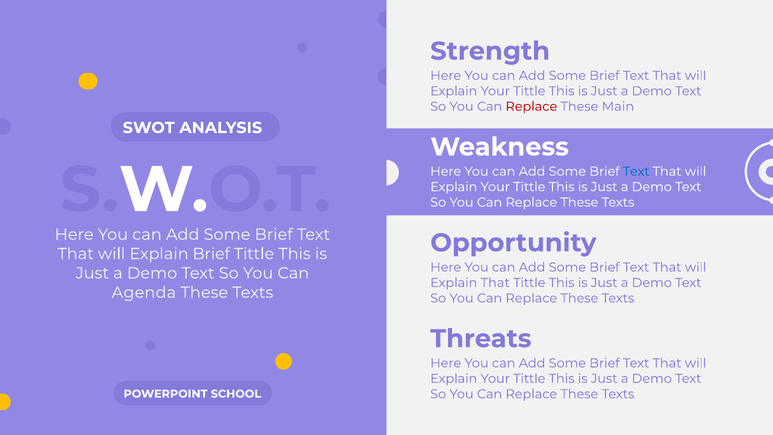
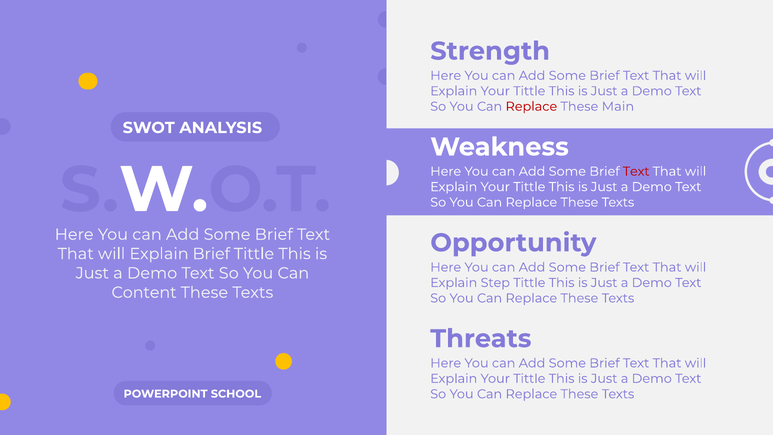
Text colour: blue -> red (636, 171)
Explain That: That -> Step (495, 283)
Agenda: Agenda -> Content (144, 292)
